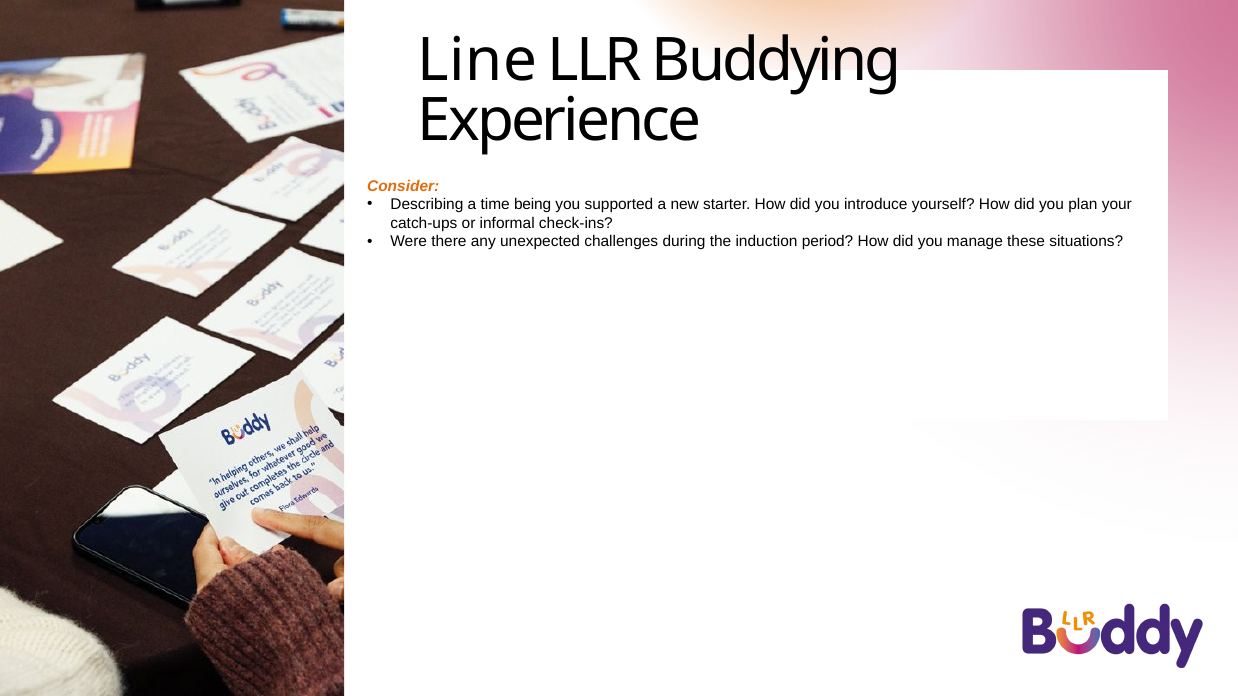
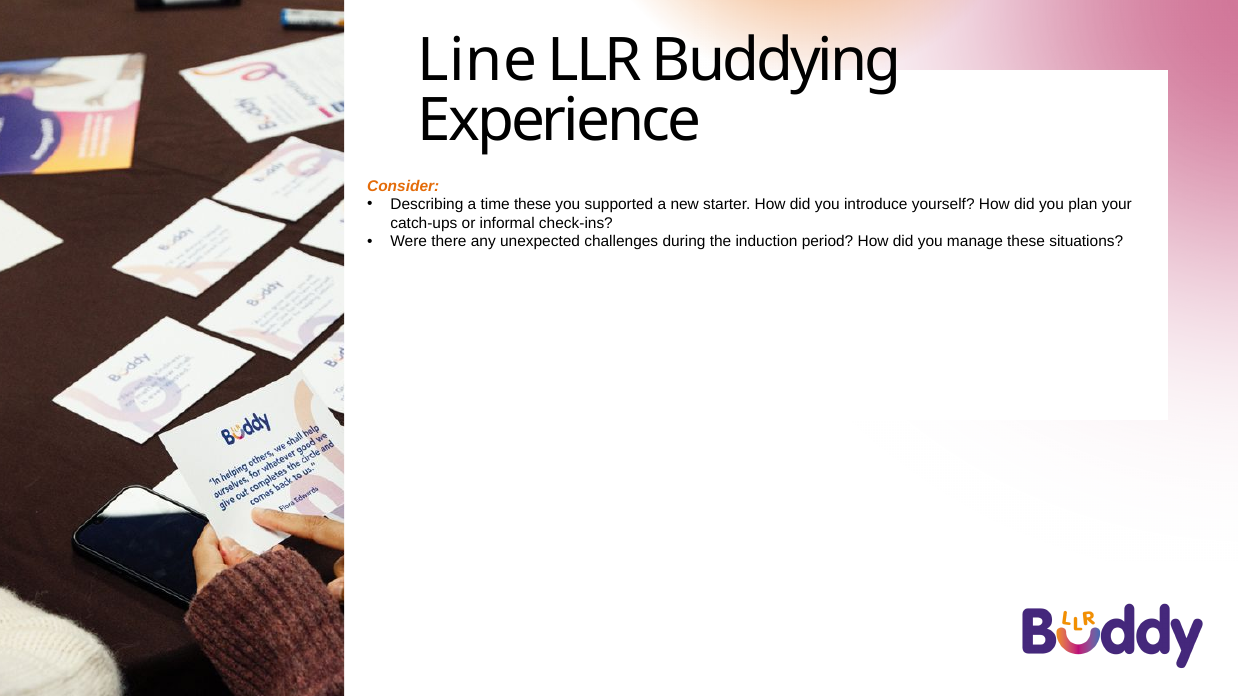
time being: being -> these (533, 205)
